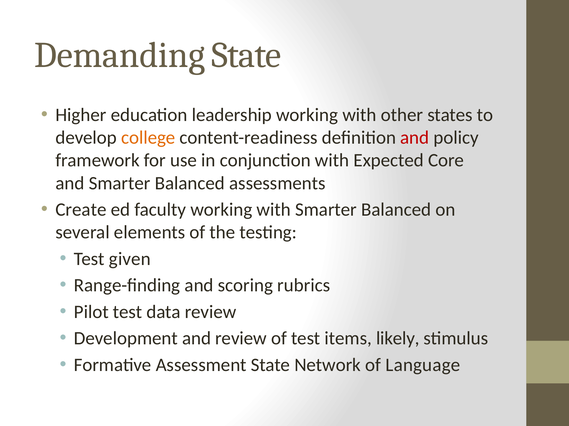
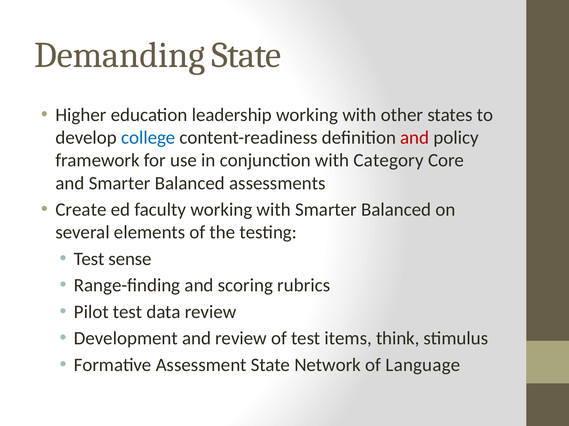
college colour: orange -> blue (148, 138)
Expected: Expected -> Category (389, 161)
given: given -> sense (130, 259)
likely: likely -> think (398, 339)
